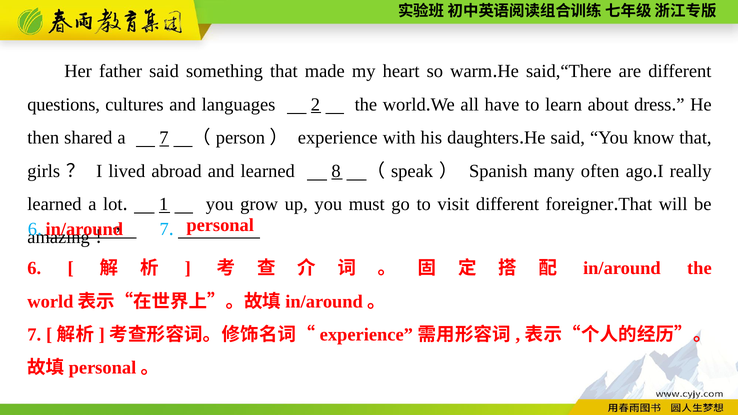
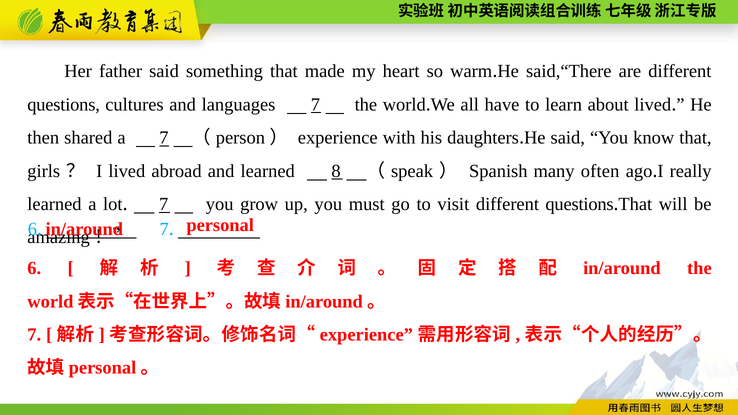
languages 2: 2 -> 7 (315, 105)
about dress: dress -> lived (653, 105)
1: 1 -> 7 (164, 204)
visit different foreigner: foreigner -> questions (580, 204)
